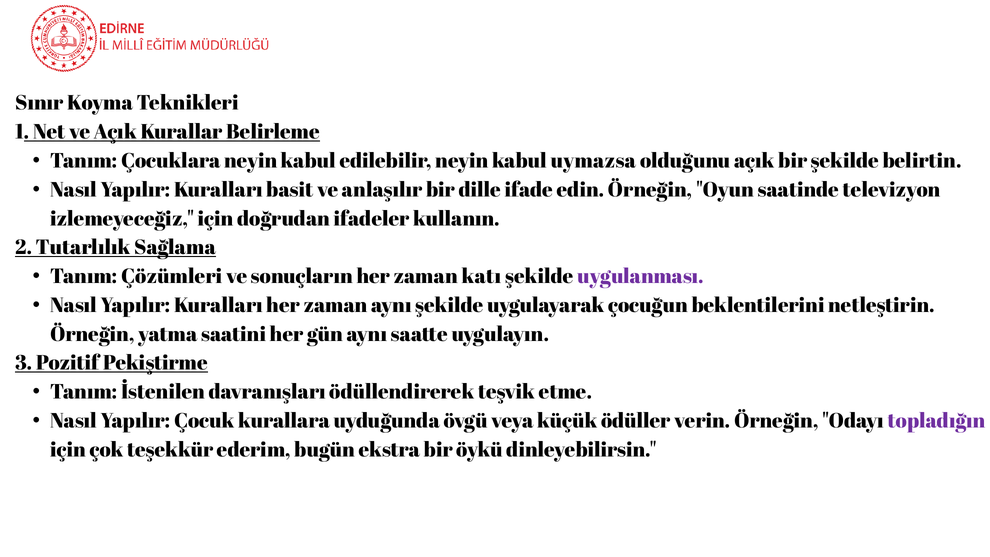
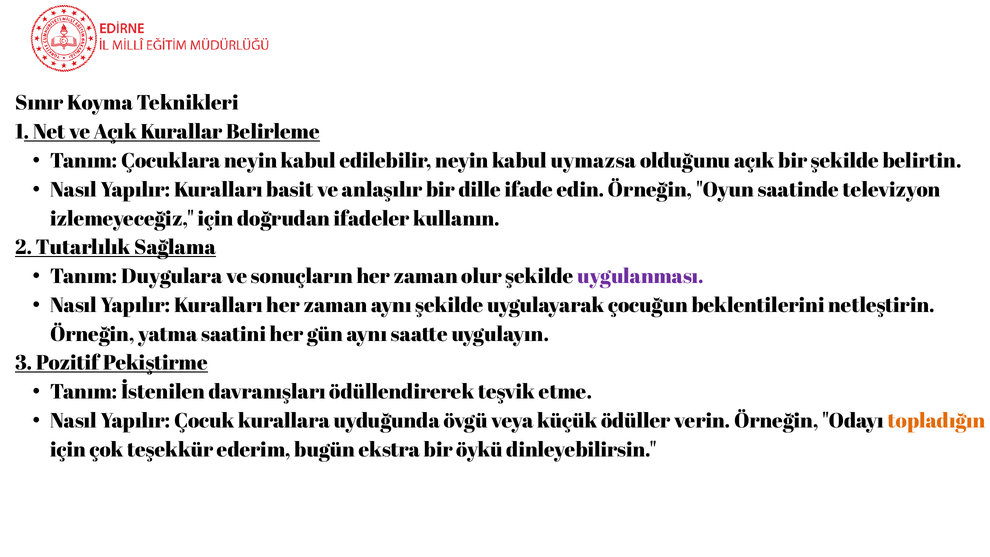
Çözümleri: Çözümleri -> Duygulara (172, 276)
katı: katı -> olur (482, 276)
topladığın colour: purple -> orange (937, 421)
